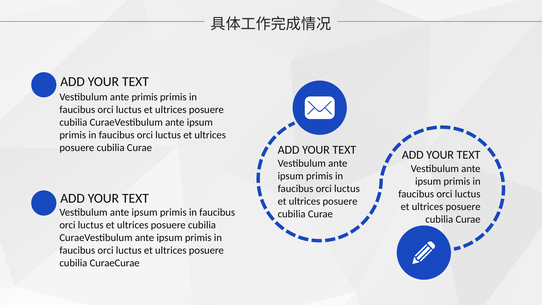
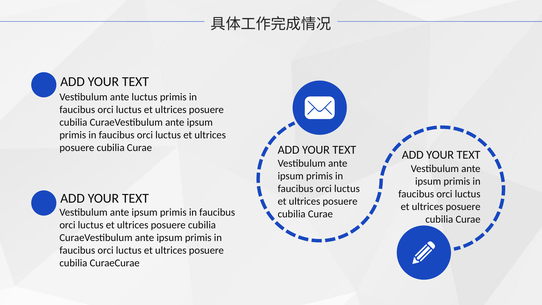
ante primis: primis -> luctus (145, 97)
